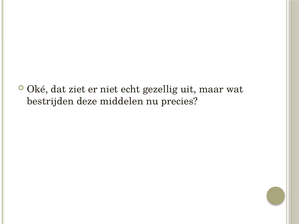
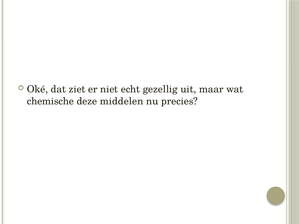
bestrijden: bestrijden -> chemische (50, 101)
